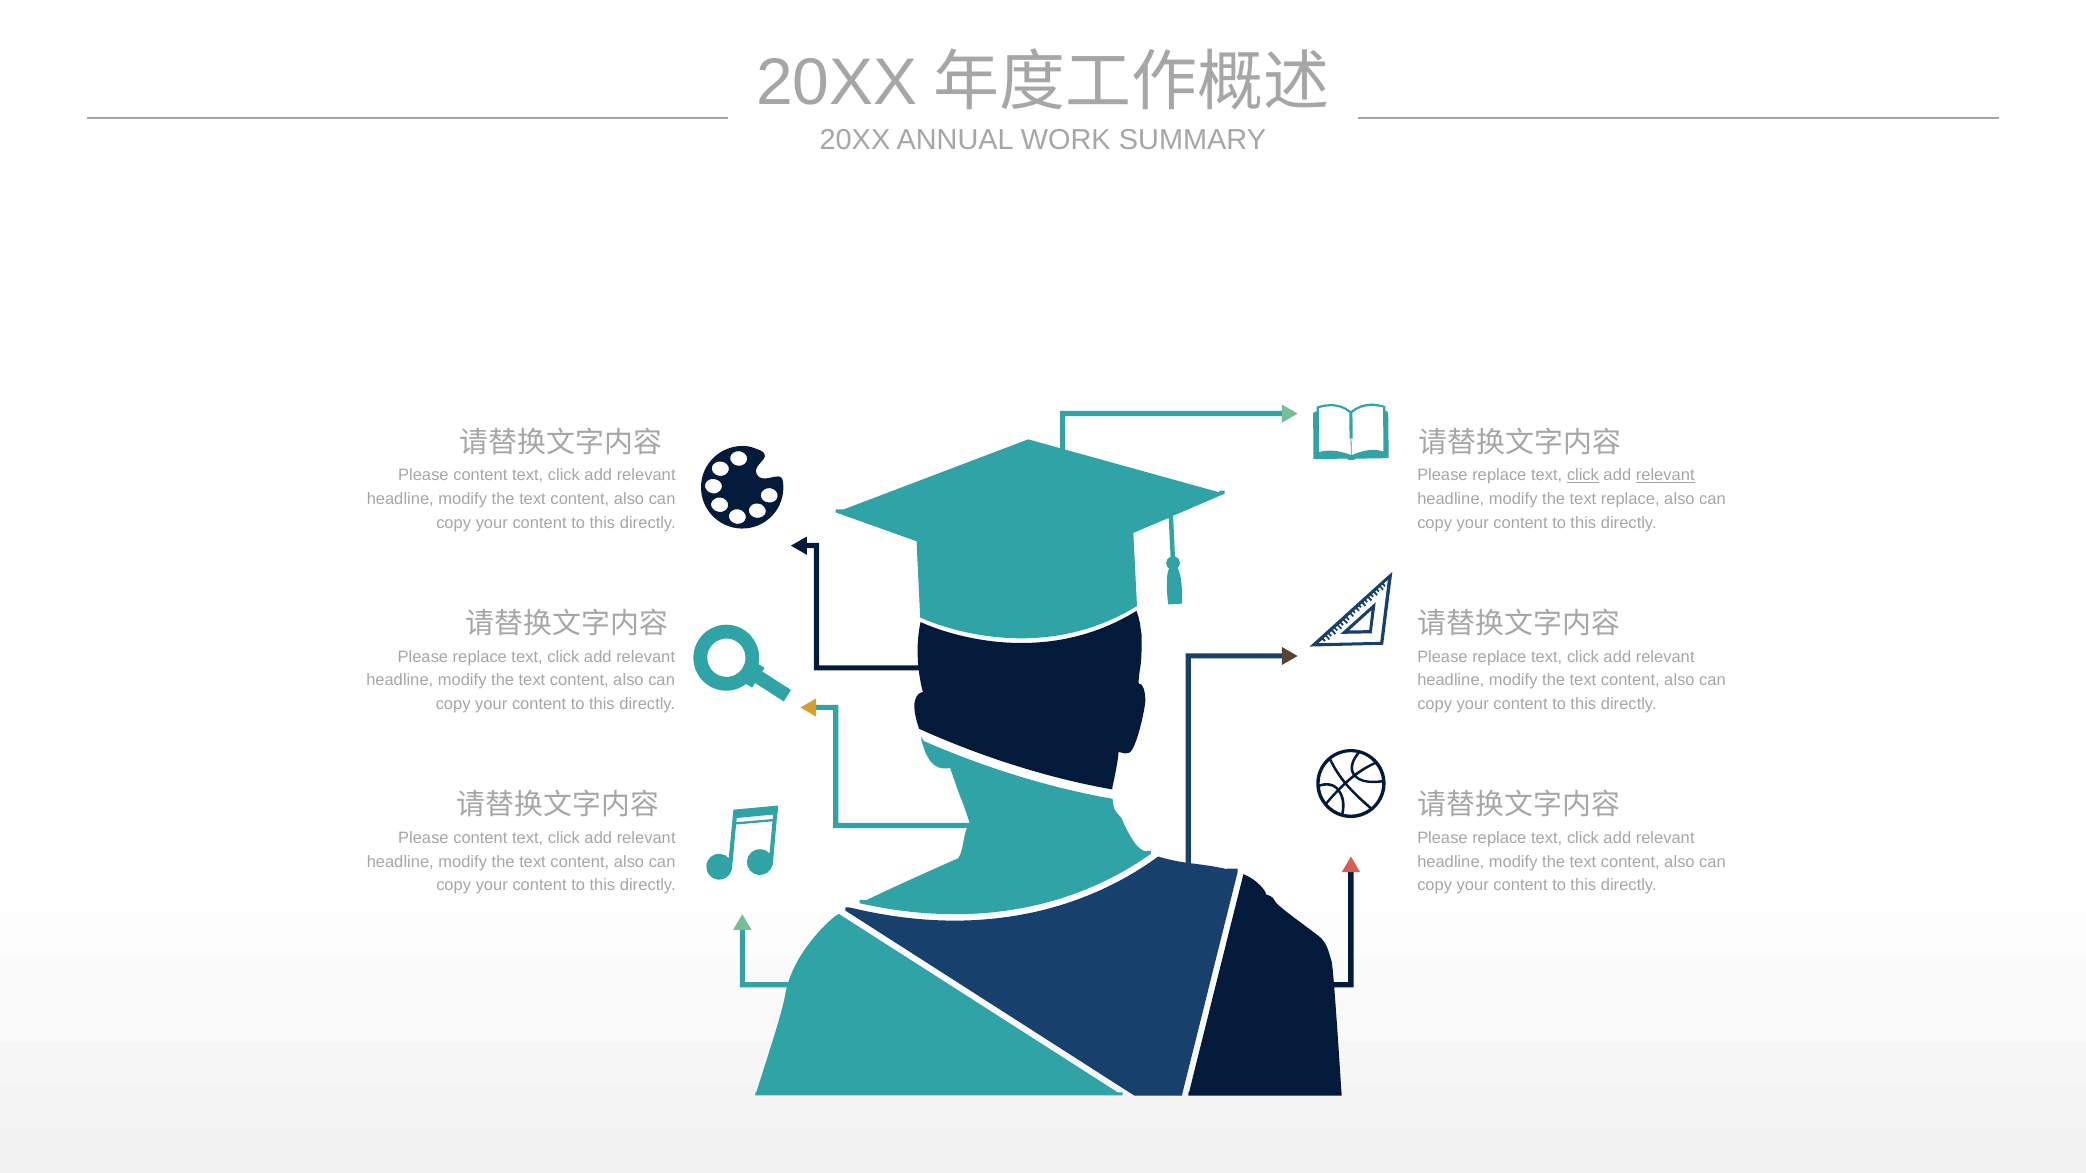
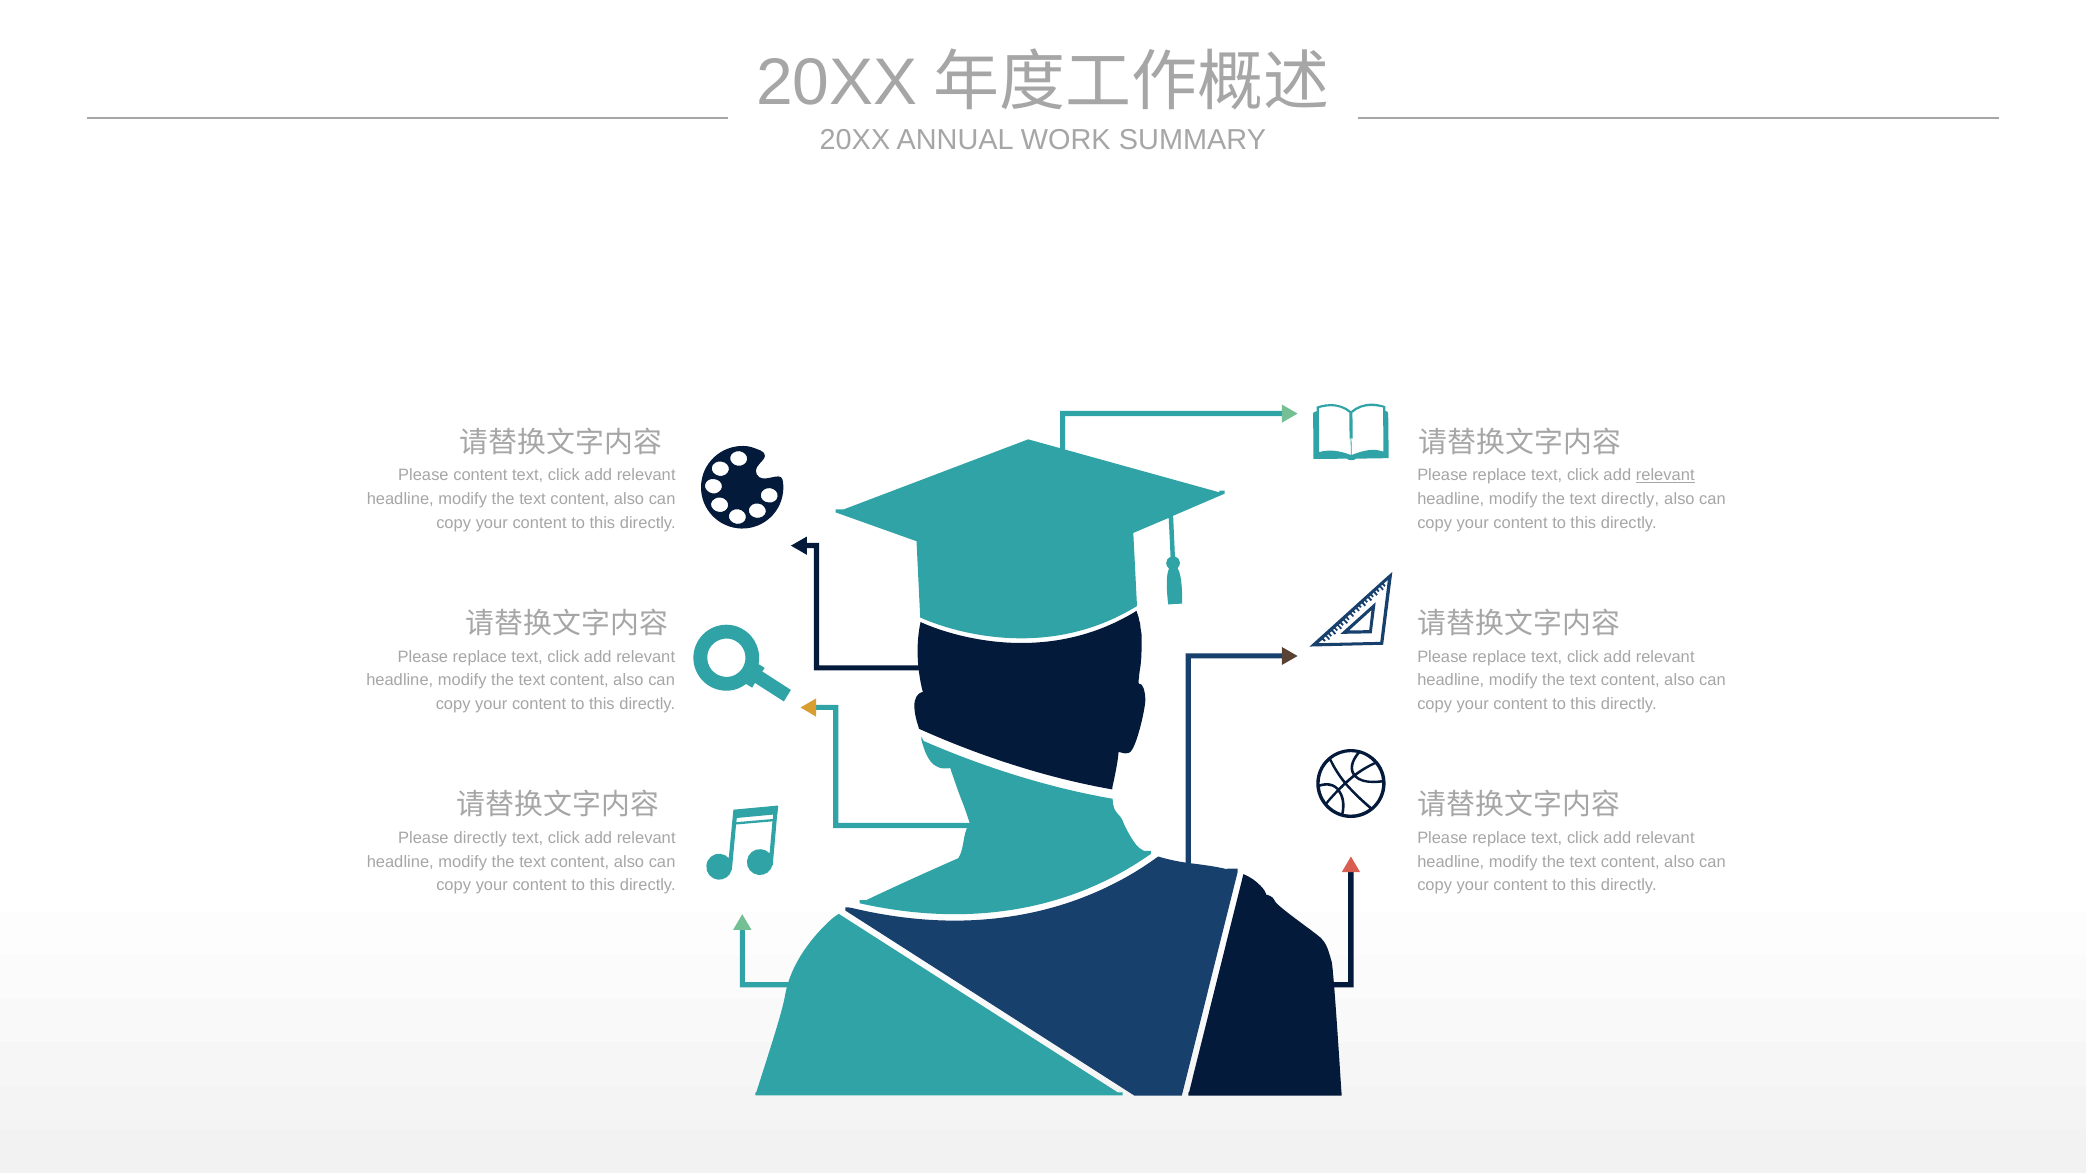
click underline: present -> none (1583, 476)
text replace: replace -> directly (1630, 499)
content: content -> directly (480, 838)
